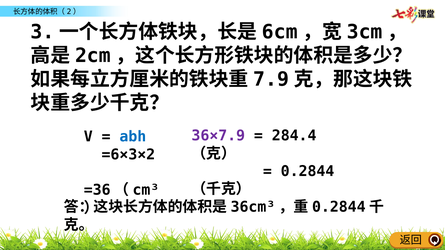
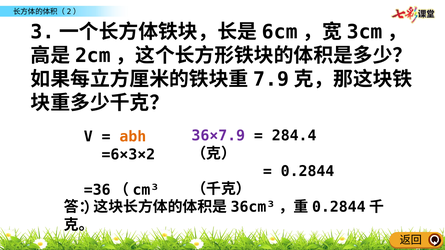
abh colour: blue -> orange (133, 137)
